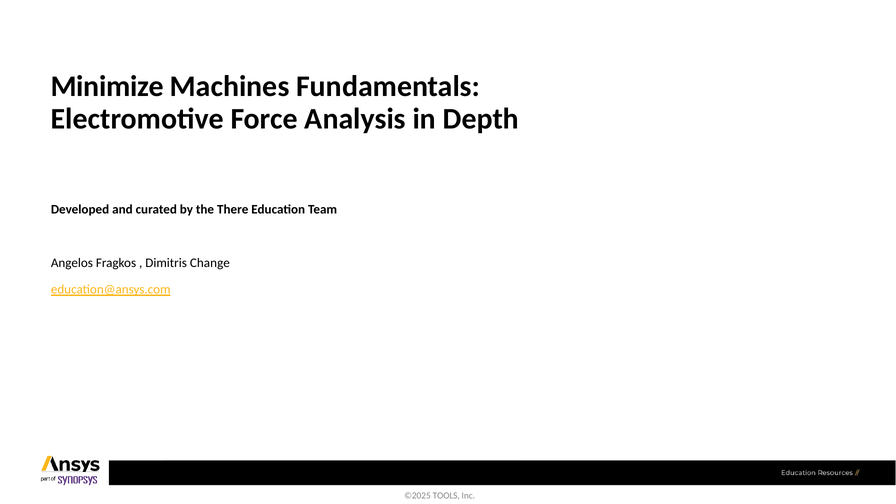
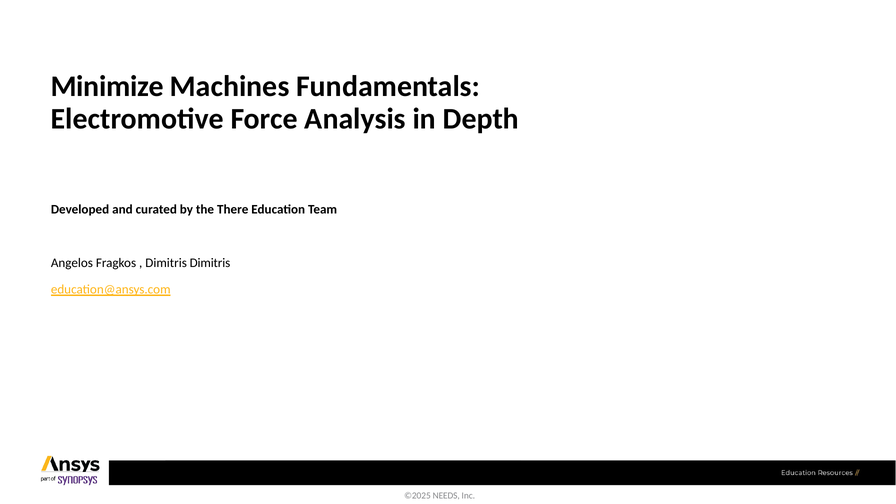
Dimitris Change: Change -> Dimitris (210, 263)
TOOLS: TOOLS -> NEEDS (446, 495)
